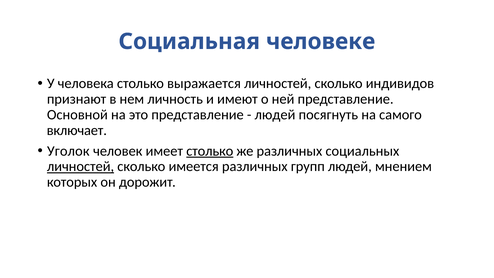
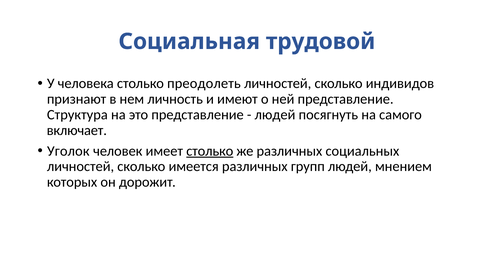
человеке: человеке -> трудовой (321, 41)
выражается: выражается -> преодолеть (204, 84)
Основной: Основной -> Структура (77, 115)
личностей underline: present -> none (81, 166)
